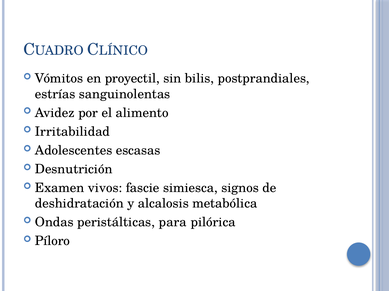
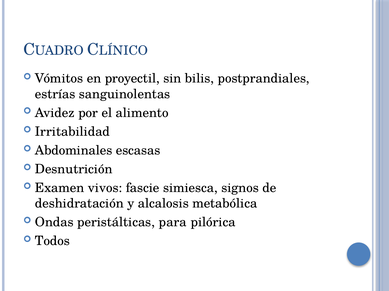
Adolescentes: Adolescentes -> Abdominales (74, 151)
Píloro: Píloro -> Todos (52, 241)
